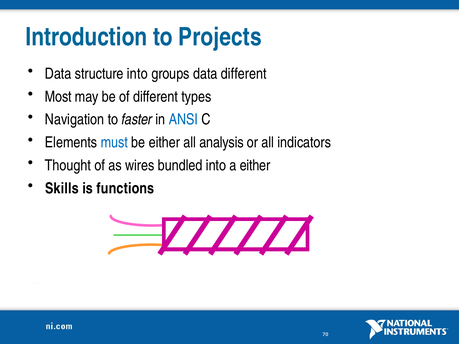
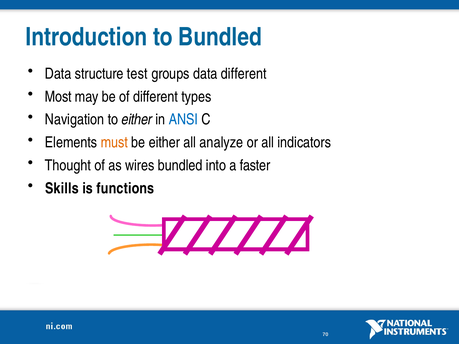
to Projects: Projects -> Bundled (220, 37)
structure into: into -> test (137, 74)
to faster: faster -> either (137, 120)
must colour: blue -> orange (114, 143)
analysis: analysis -> analyze (221, 143)
a either: either -> faster (255, 166)
